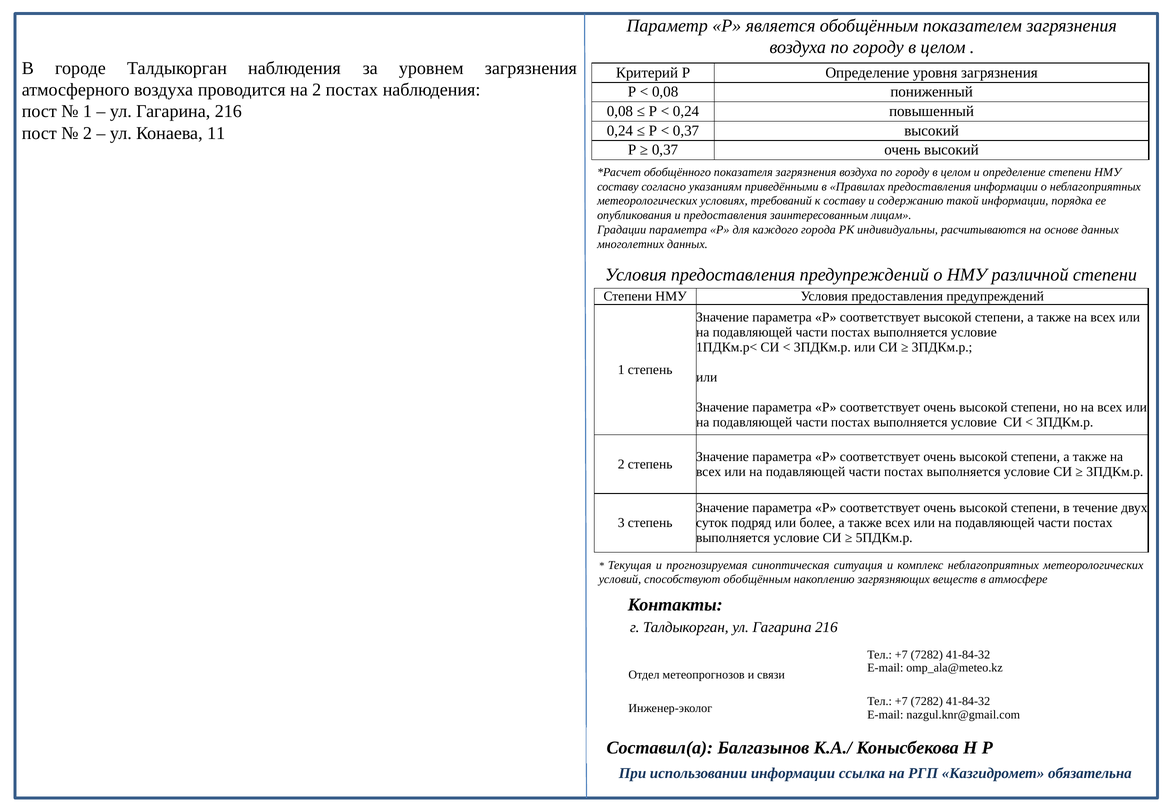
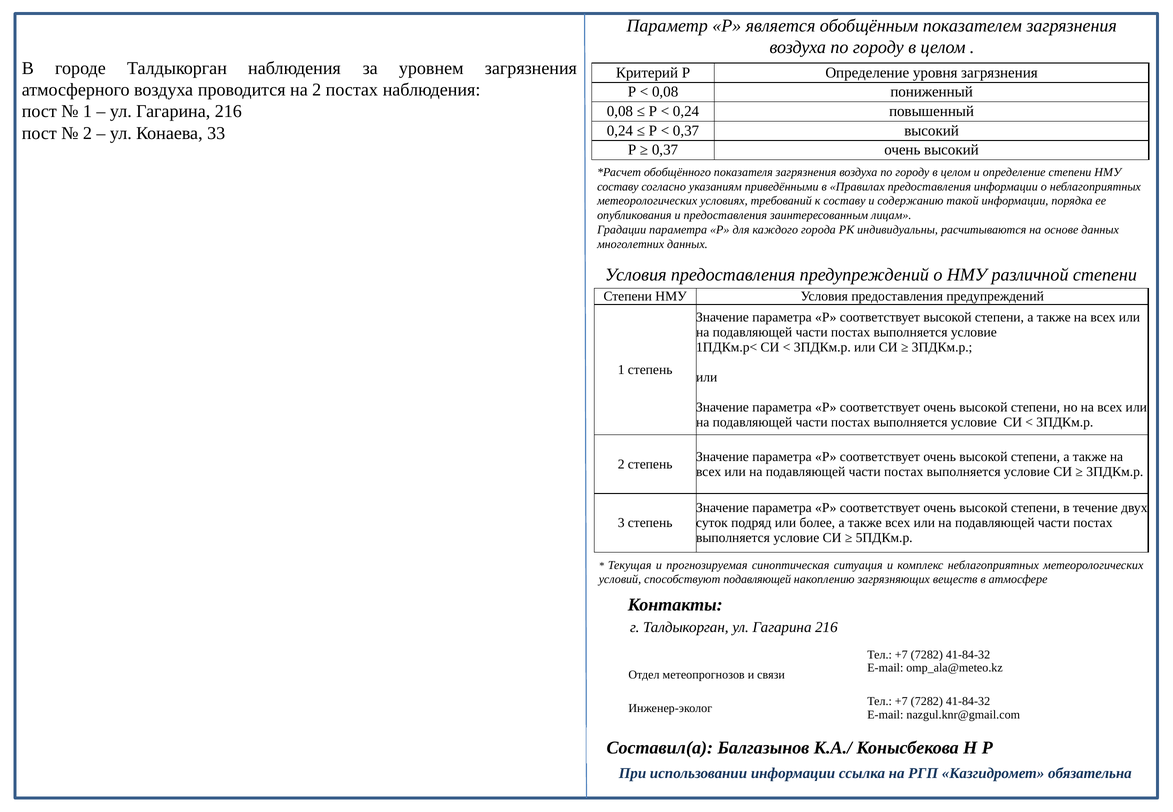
11: 11 -> 33 (216, 133)
способствуют обобщённым: обобщённым -> подавляющей (757, 580)
